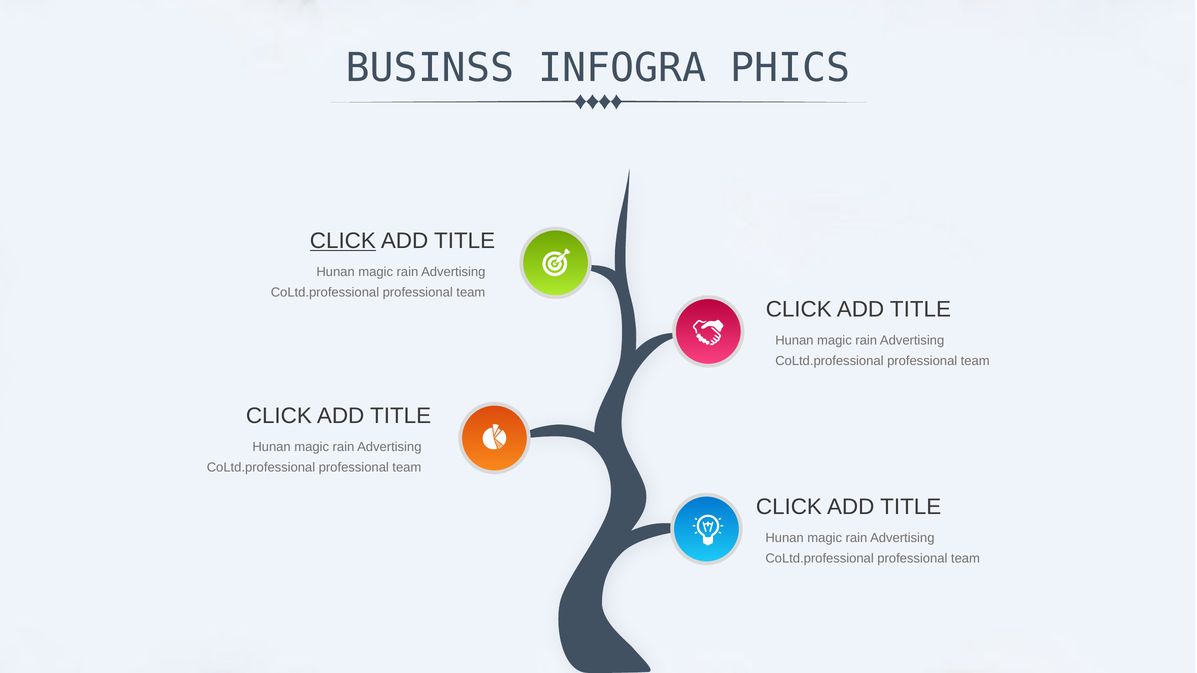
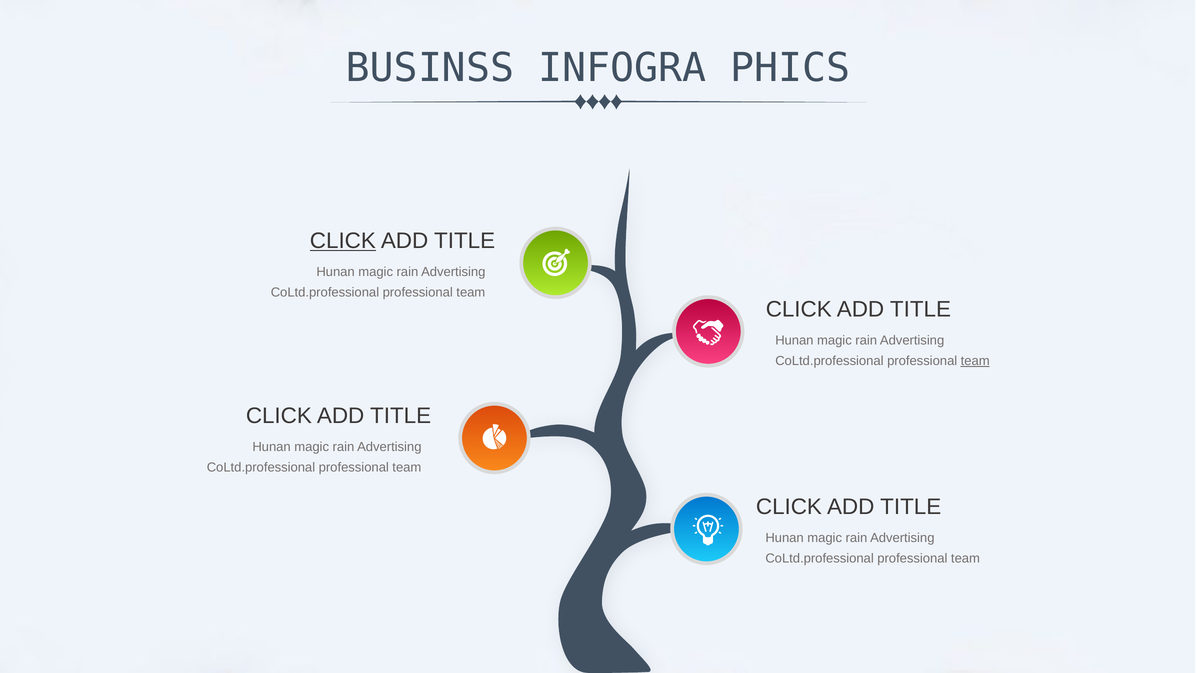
team underline: none -> present (975, 361)
